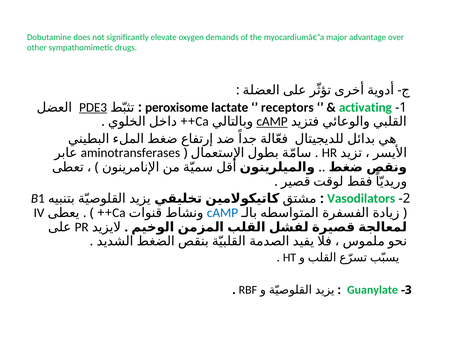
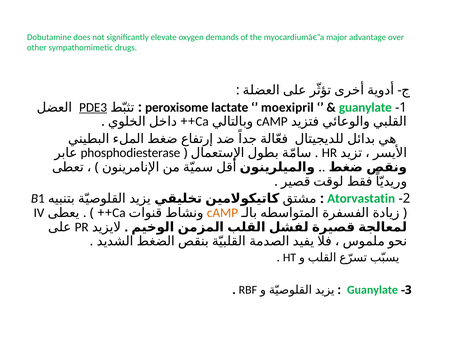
receptors: receptors -> moexipril (287, 107)
activating: activating -> guanylate (365, 107)
cAMP underline: present -> none (272, 121)
aminotransferases: aminotransferases -> phosphodiesterase (130, 153)
Vasodilators: Vasodilators -> Atorvastatin (361, 198)
cAMP colour: blue -> orange (222, 212)
